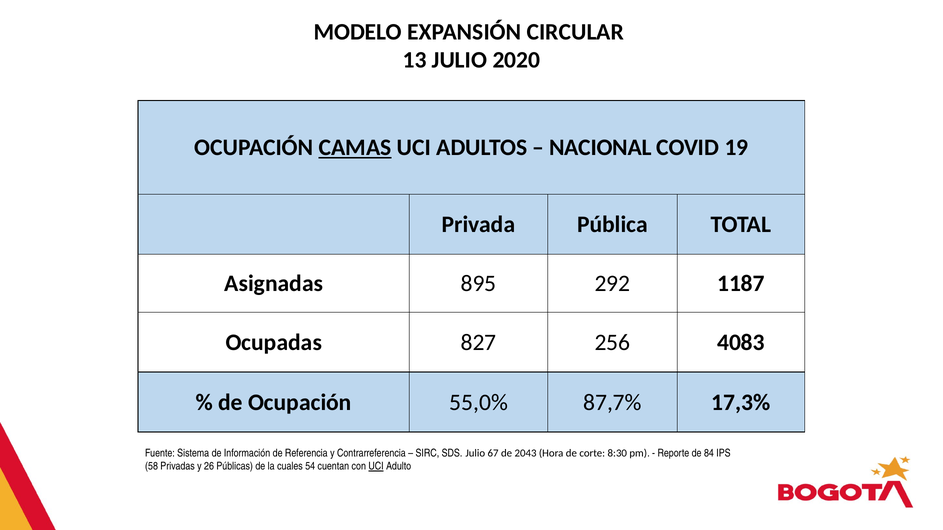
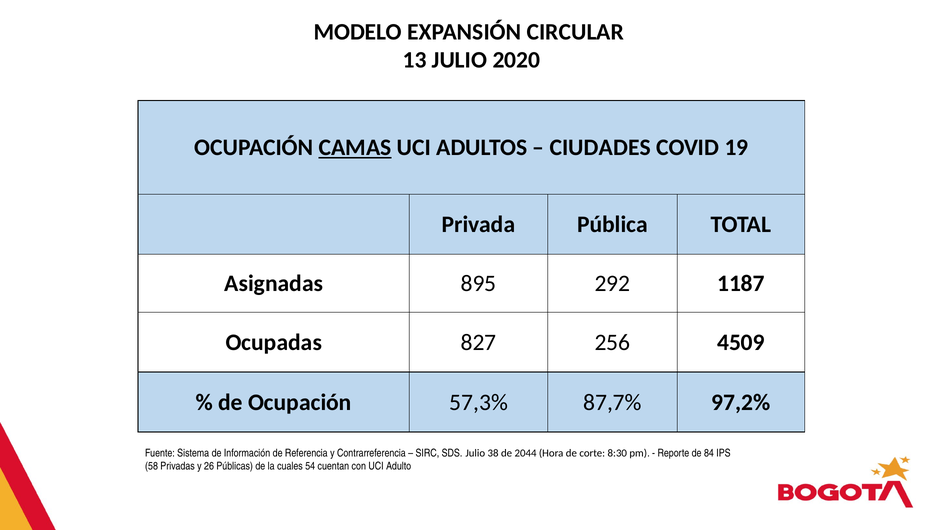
NACIONAL: NACIONAL -> CIUDADES (600, 148)
4083: 4083 -> 4509 (741, 343)
55,0%: 55,0% -> 57,3% (479, 403)
17,3%: 17,3% -> 97,2% (741, 403)
67: 67 -> 38 (493, 454)
2043: 2043 -> 2044 (526, 454)
UCI underline: present -> none (376, 467)
